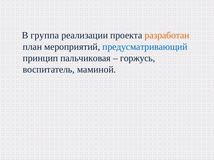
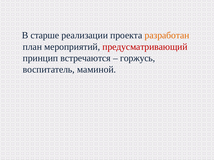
группа: группа -> старше (45, 35)
предусматривающий colour: blue -> red (145, 47)
пальчиковая: пальчиковая -> встречаются (86, 58)
